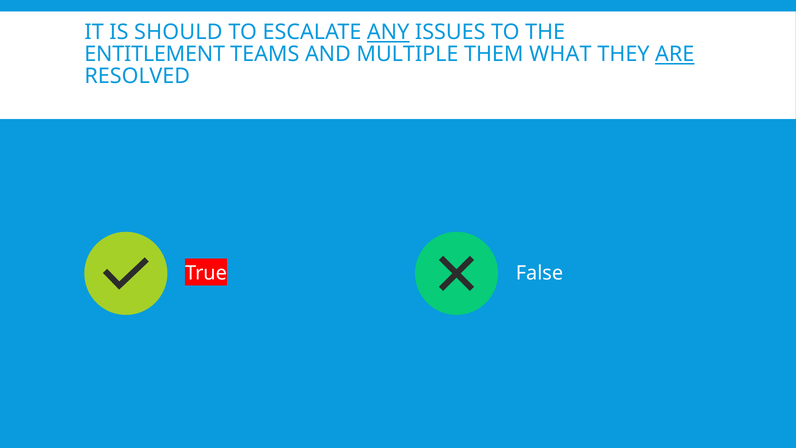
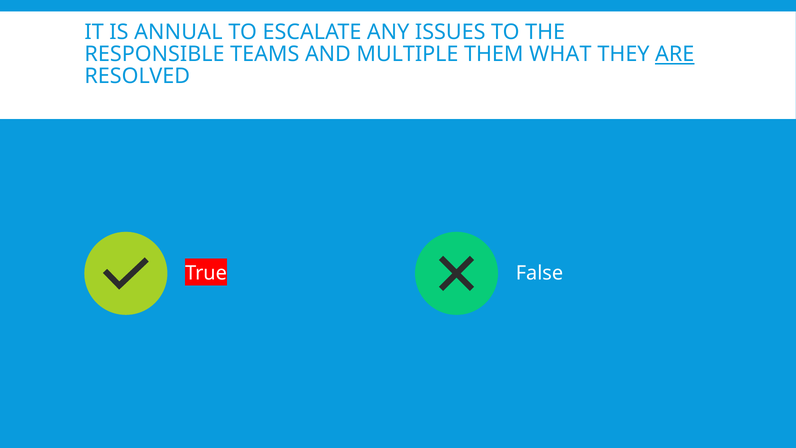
SHOULD: SHOULD -> ANNUAL (178, 32)
ANY underline: present -> none (388, 32)
ENTITLEMENT: ENTITLEMENT -> RESPONSIBLE (155, 54)
